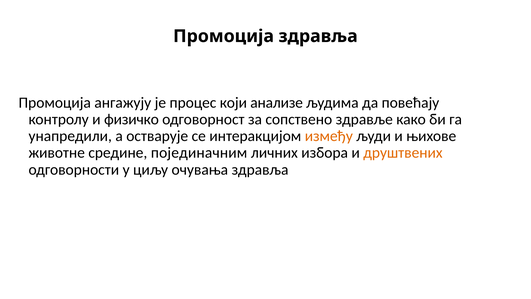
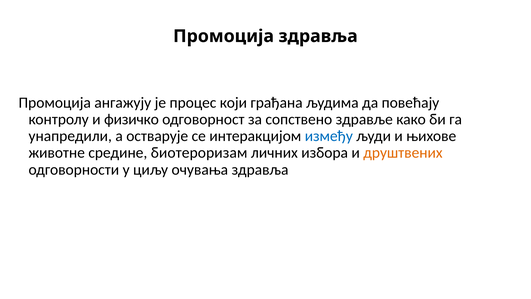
анализе: анализе -> грађана (277, 103)
између colour: orange -> blue (329, 136)
појединачним: појединачним -> биотероризам (199, 153)
